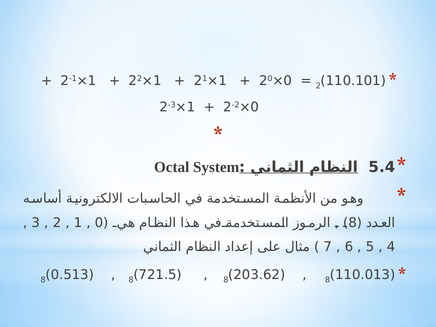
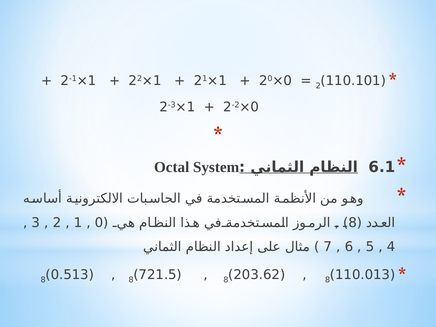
5.4: 5.4 -> 6.1 (382, 167)
